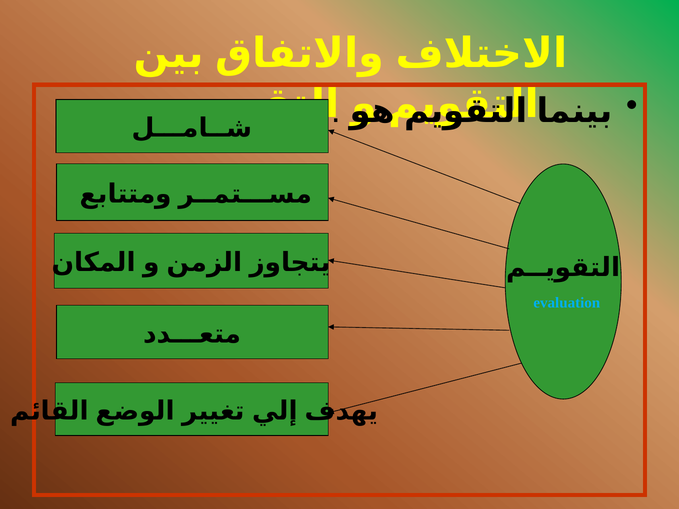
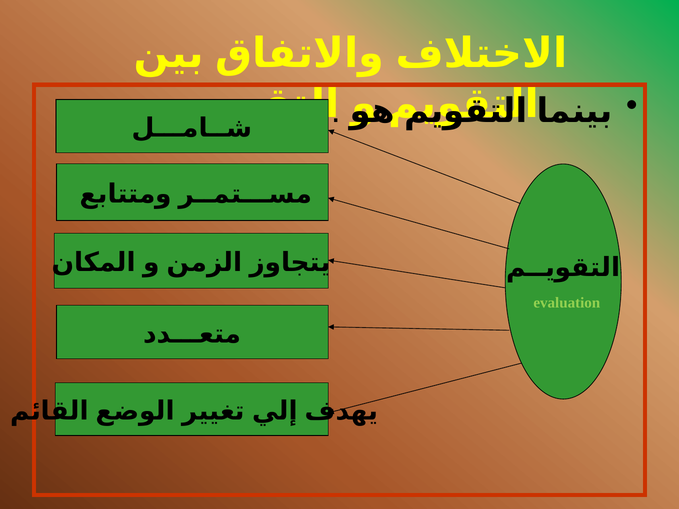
evaluation colour: light blue -> light green (567, 303)
